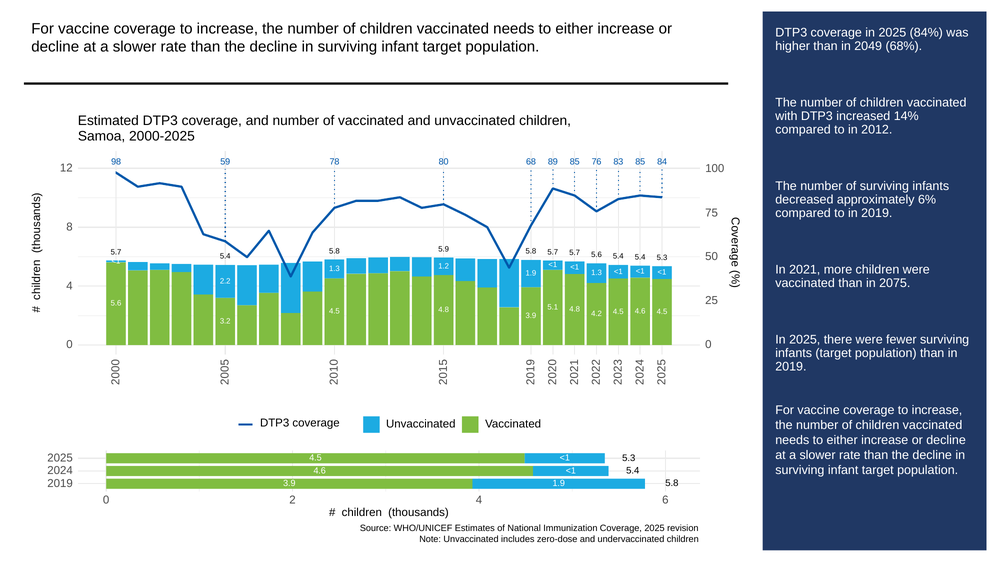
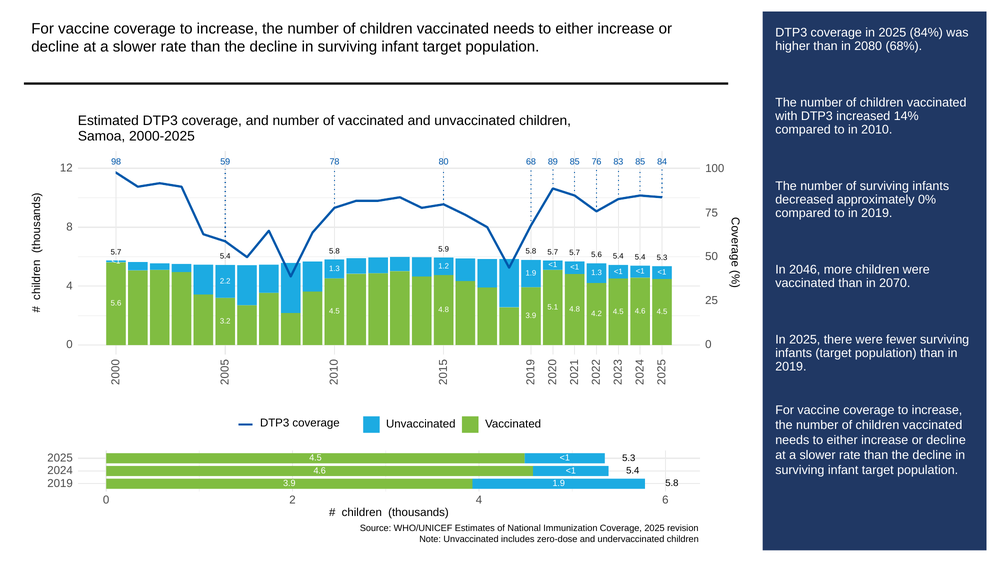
2049: 2049 -> 2080 (868, 46)
2012: 2012 -> 2010 (877, 130)
6%: 6% -> 0% (927, 200)
2021: 2021 -> 2046 (805, 270)
2075: 2075 -> 2070 (895, 283)
